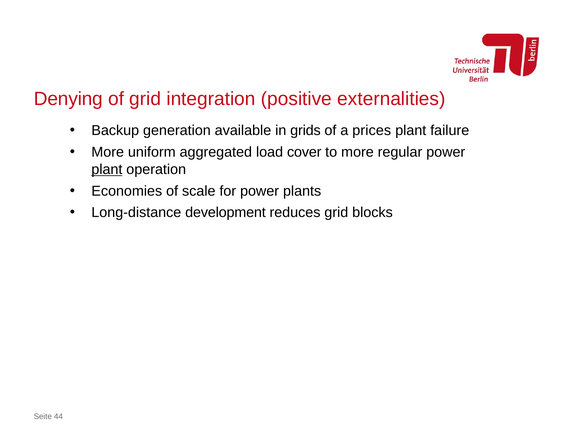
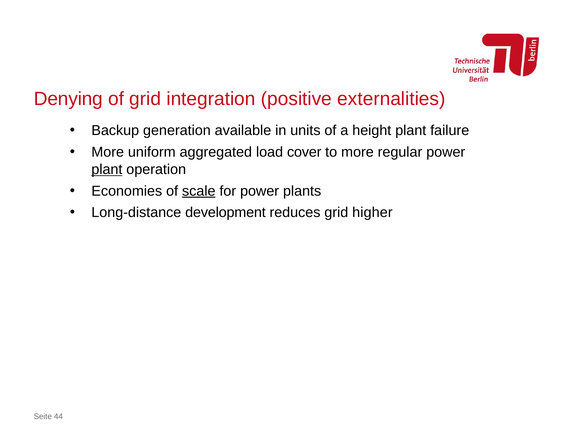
grids: grids -> units (305, 130)
prices: prices -> height (372, 130)
scale underline: none -> present (199, 191)
blocks: blocks -> higher (372, 212)
